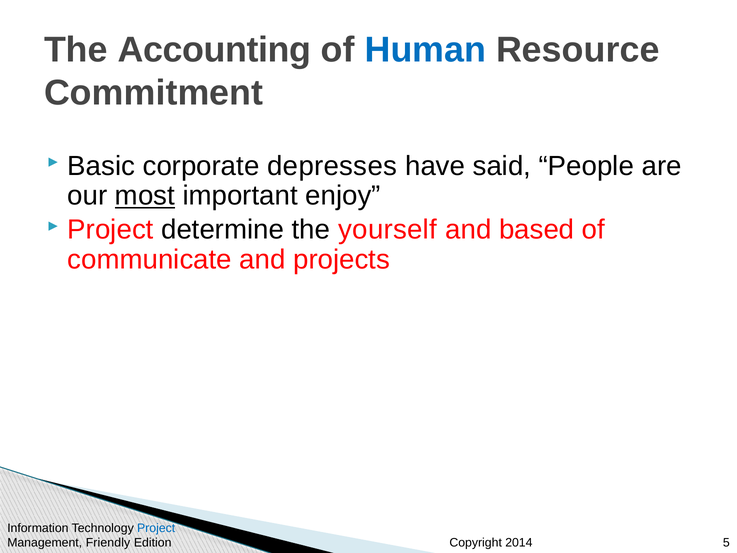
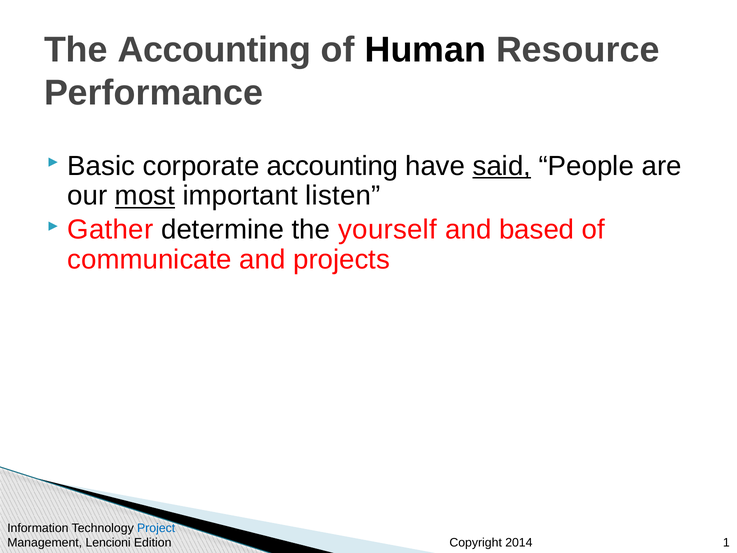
Human colour: blue -> black (425, 50)
Commitment: Commitment -> Performance (154, 93)
corporate depresses: depresses -> accounting (332, 166)
said underline: none -> present (502, 166)
enjoy: enjoy -> listen (343, 196)
Project: Project -> Gather (110, 230)
Friendly: Friendly -> Lencioni (108, 543)
5: 5 -> 1 (726, 543)
